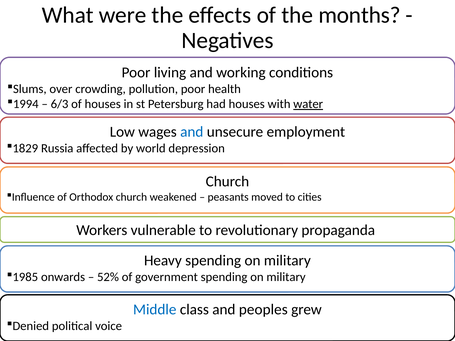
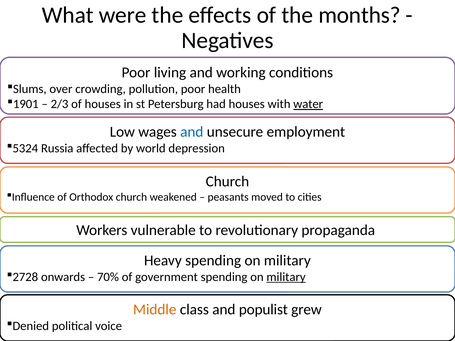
1994: 1994 -> 1901 (26, 104)
6/3: 6/3 -> 2/3 (60, 104)
1829: 1829 -> 5324 (25, 148)
1985: 1985 -> 2728 (25, 277)
52%: 52% -> 70% (108, 277)
military underline: none -> present (286, 277)
Middle colour: blue -> orange (155, 310)
peoples: peoples -> populist (263, 310)
